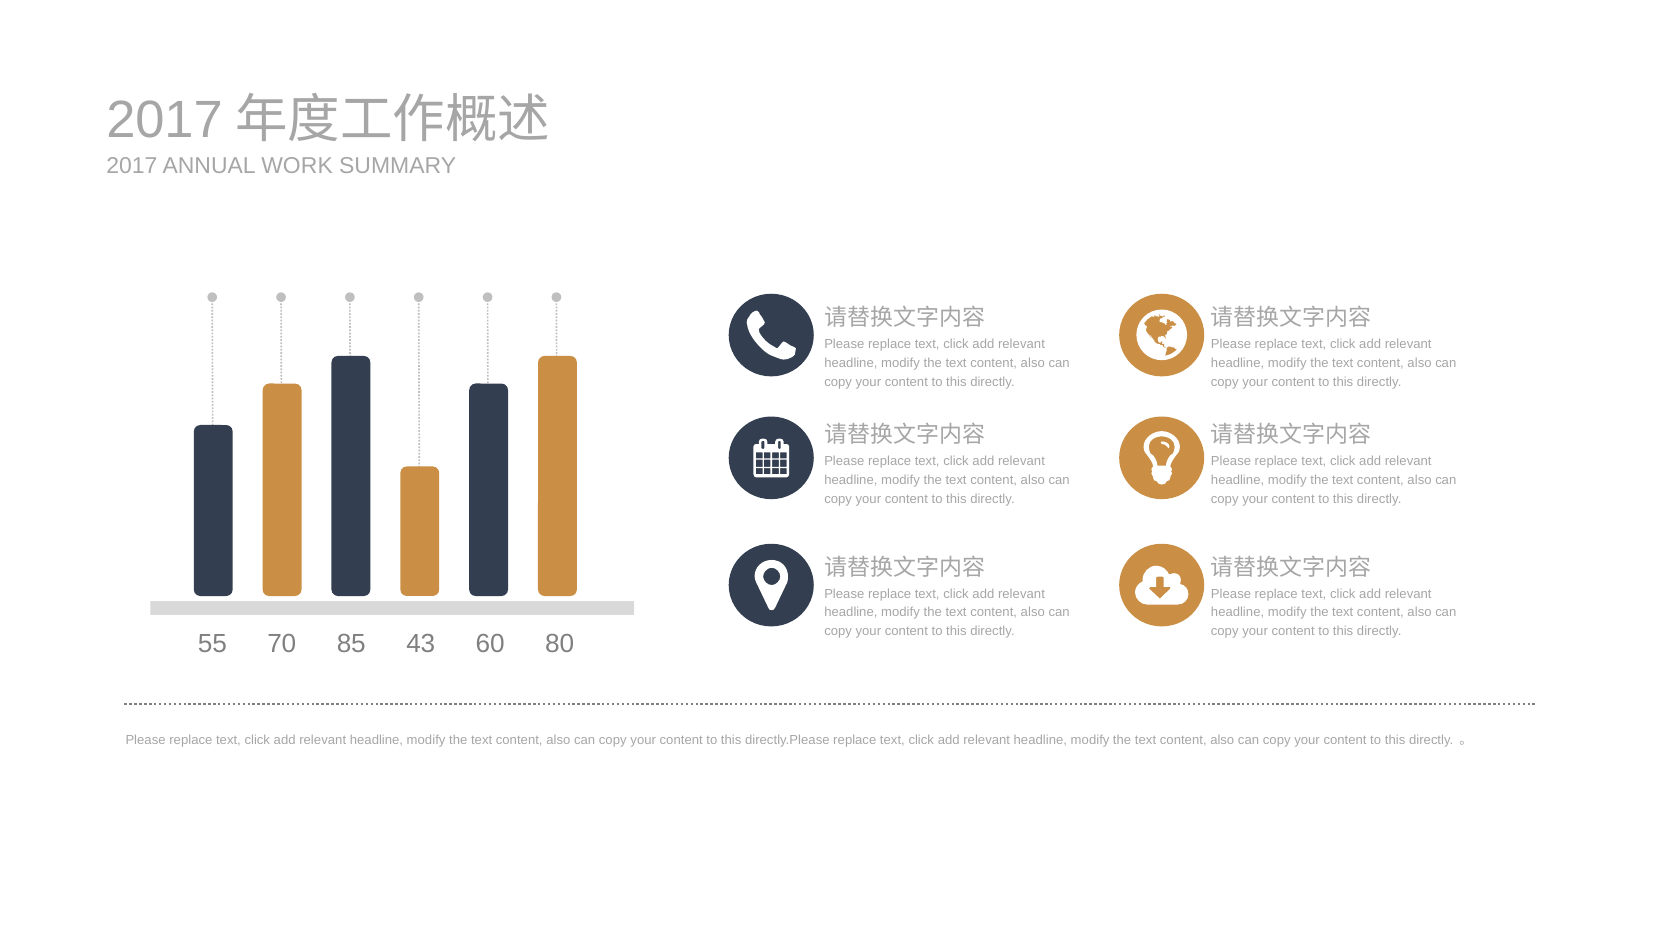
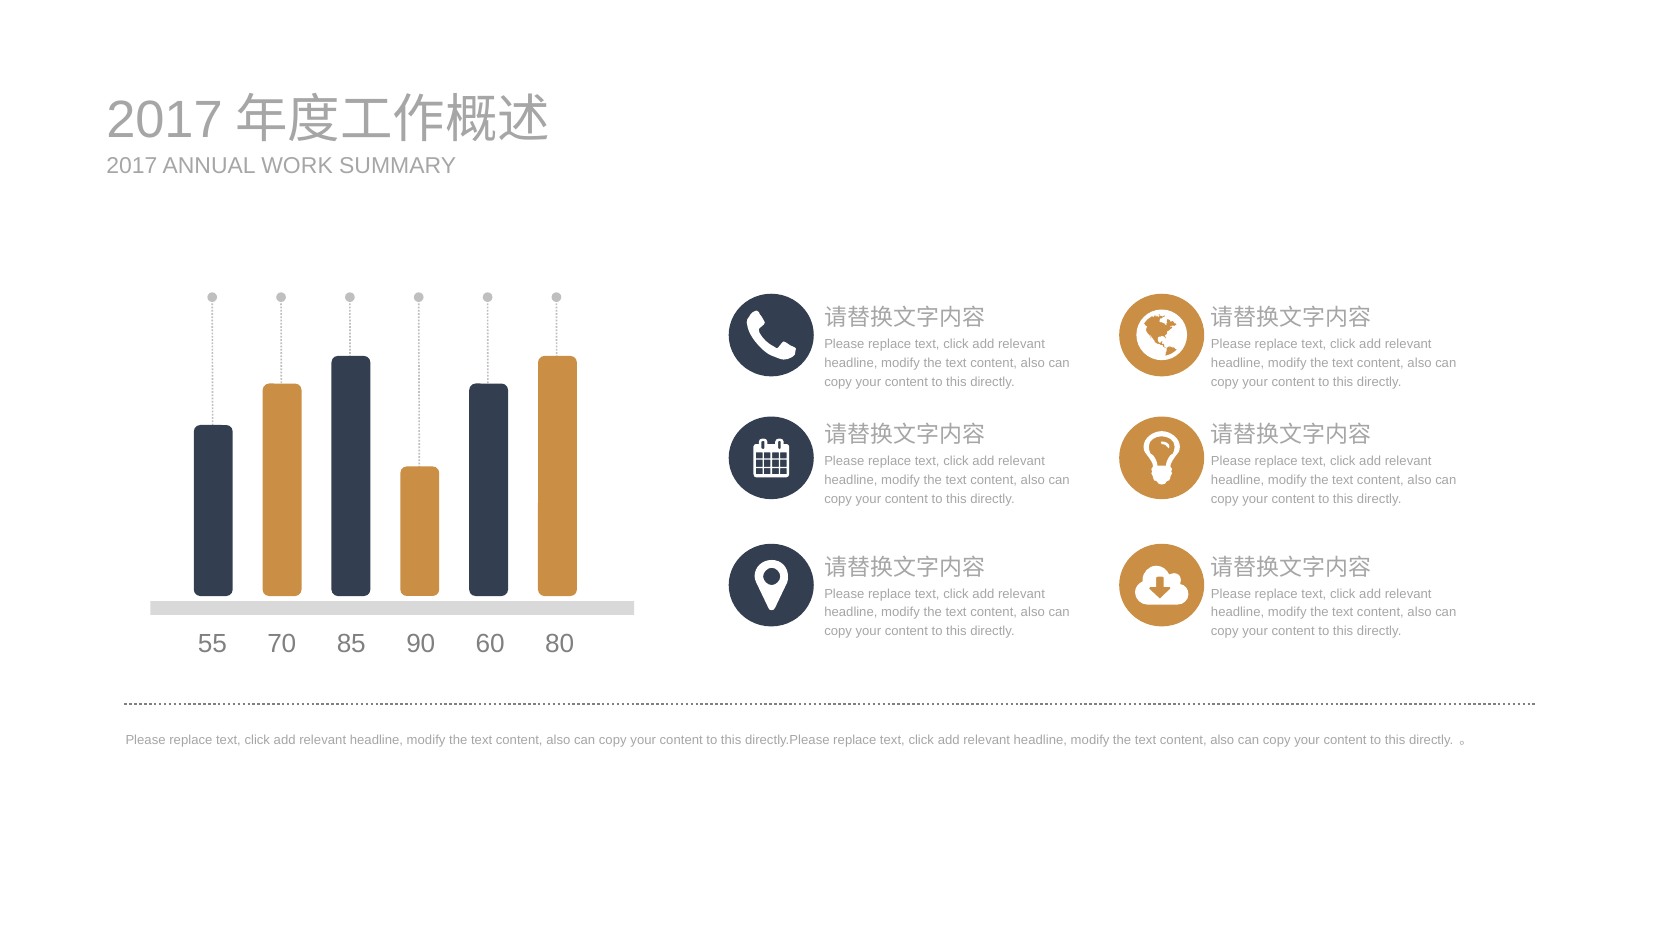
43: 43 -> 90 (421, 644)
